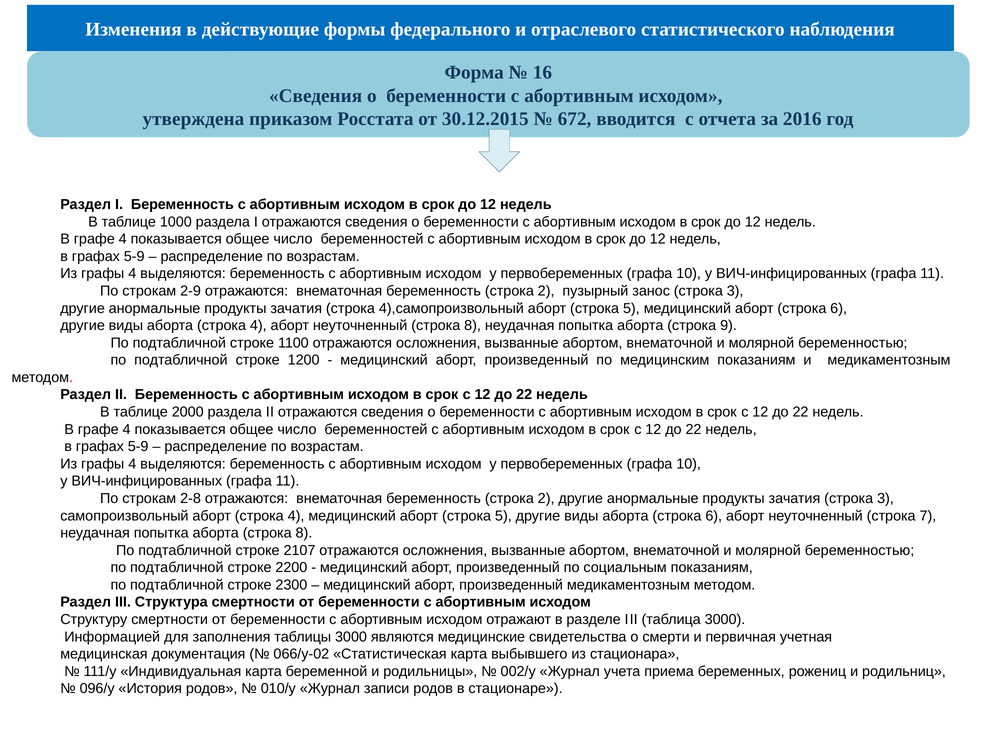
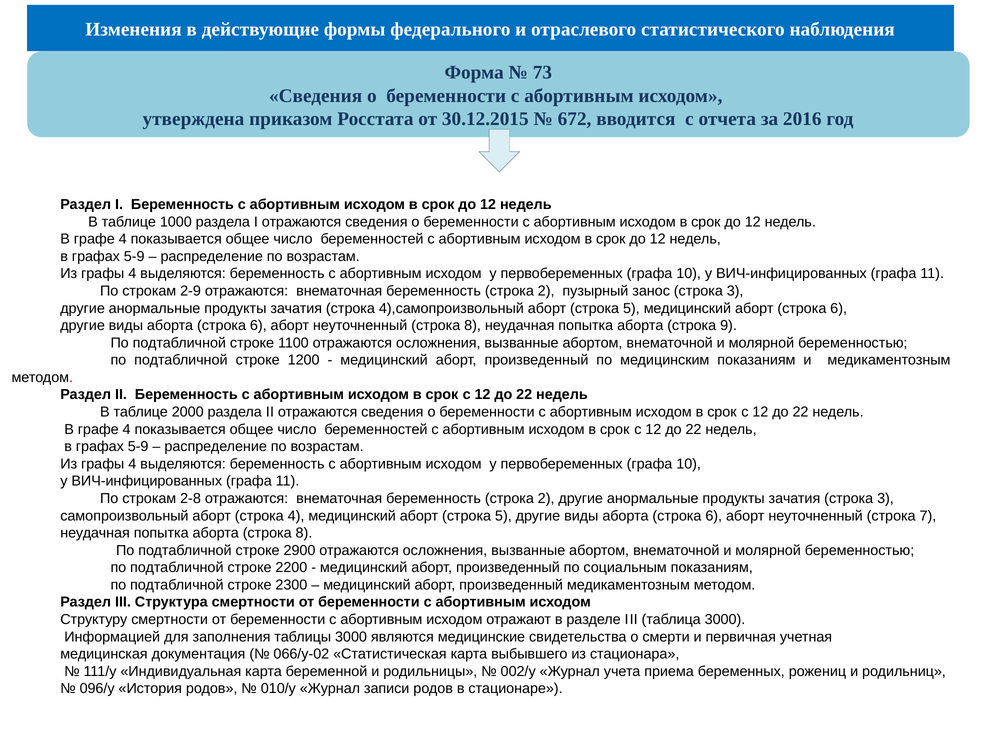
16: 16 -> 73 (542, 73)
4: 4 -> 6 (258, 325)
2107: 2107 -> 2900 (300, 550)
